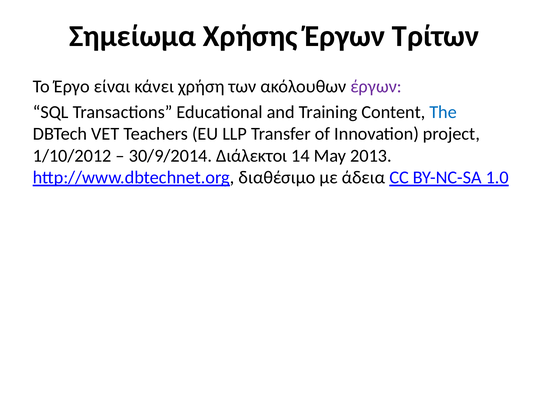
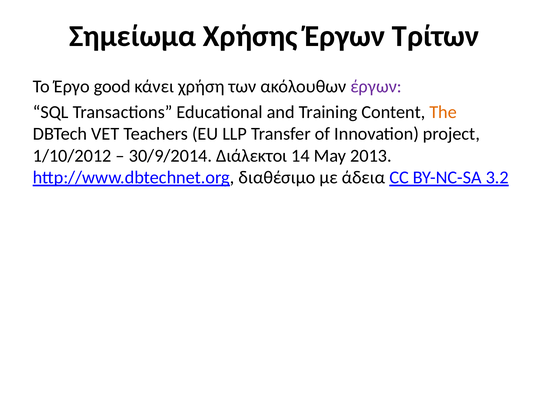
είναι: είναι -> good (112, 87)
The colour: blue -> orange (443, 112)
1.0: 1.0 -> 3.2 (497, 178)
